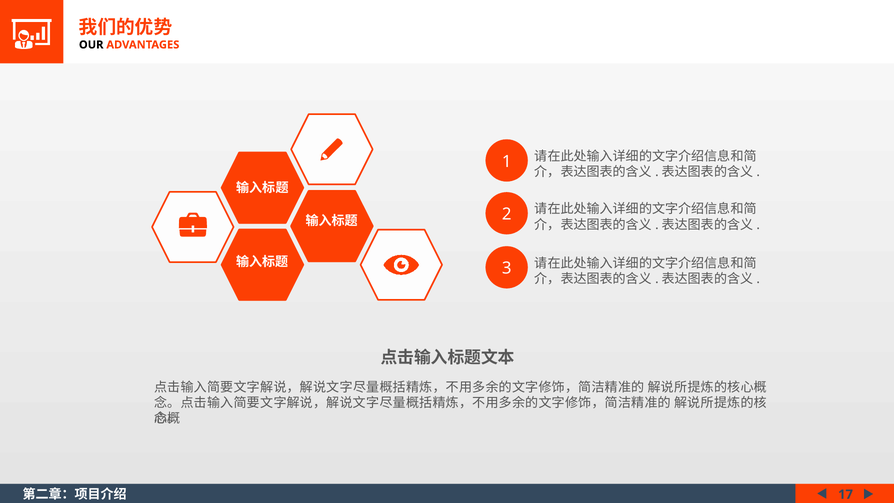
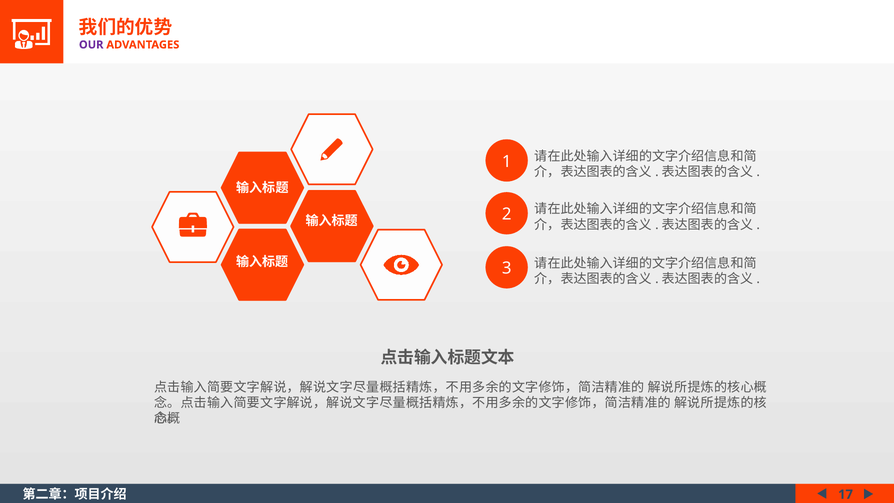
OUR colour: black -> purple (91, 45)
